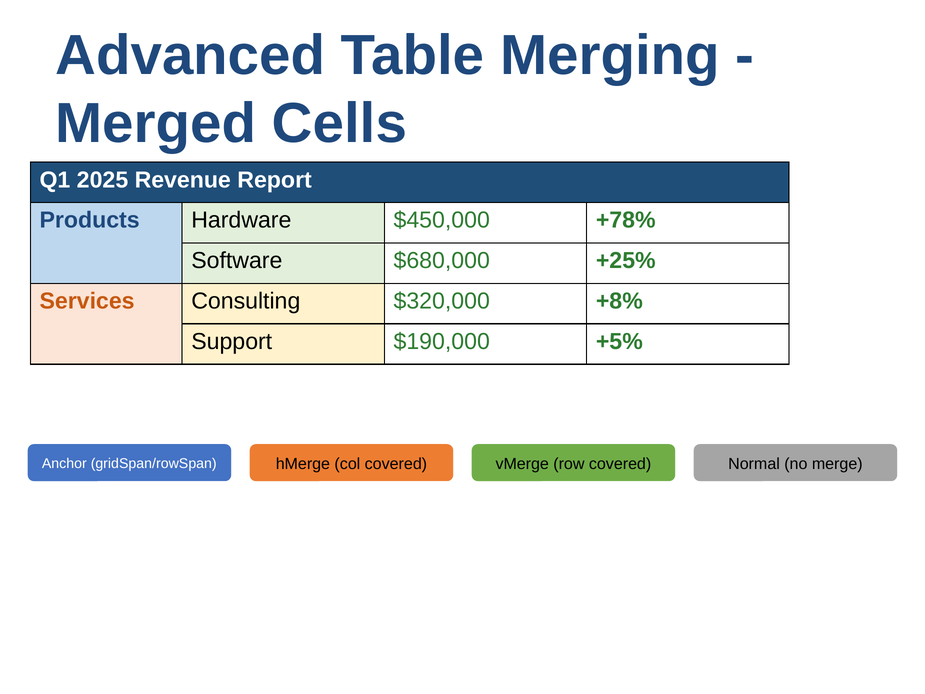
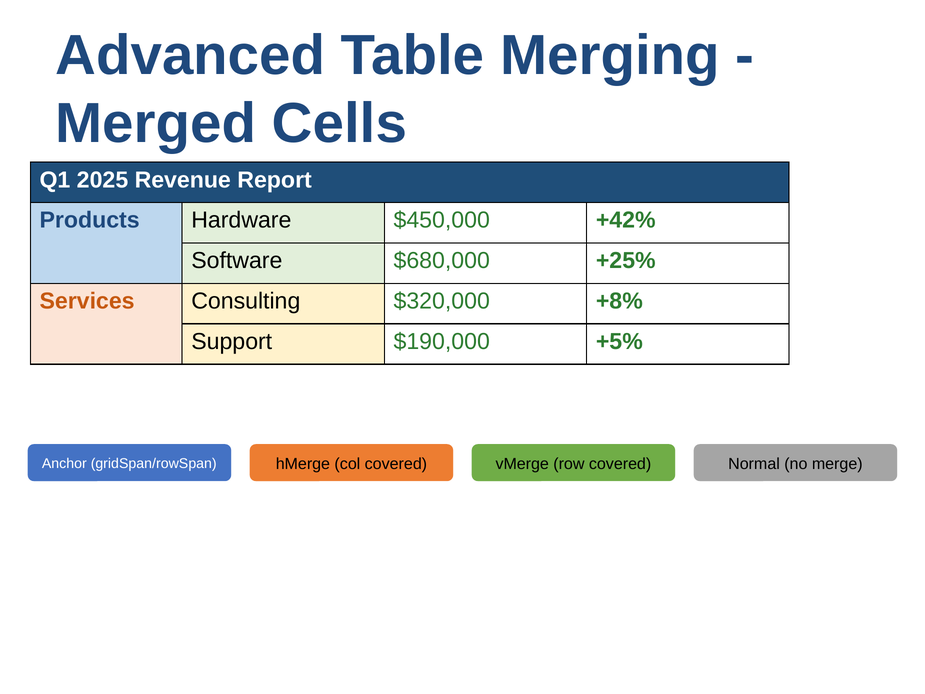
+78%: +78% -> +42% (626, 220)
